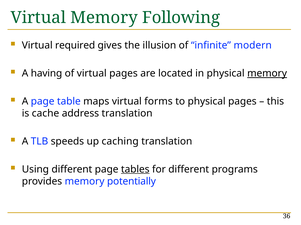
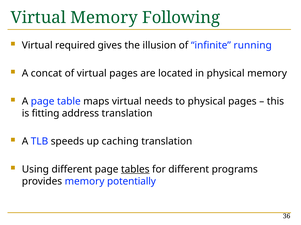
modern: modern -> running (253, 45)
having: having -> concat (46, 74)
memory underline: present -> none (267, 74)
forms: forms -> needs (159, 102)
cache: cache -> fitting (46, 114)
